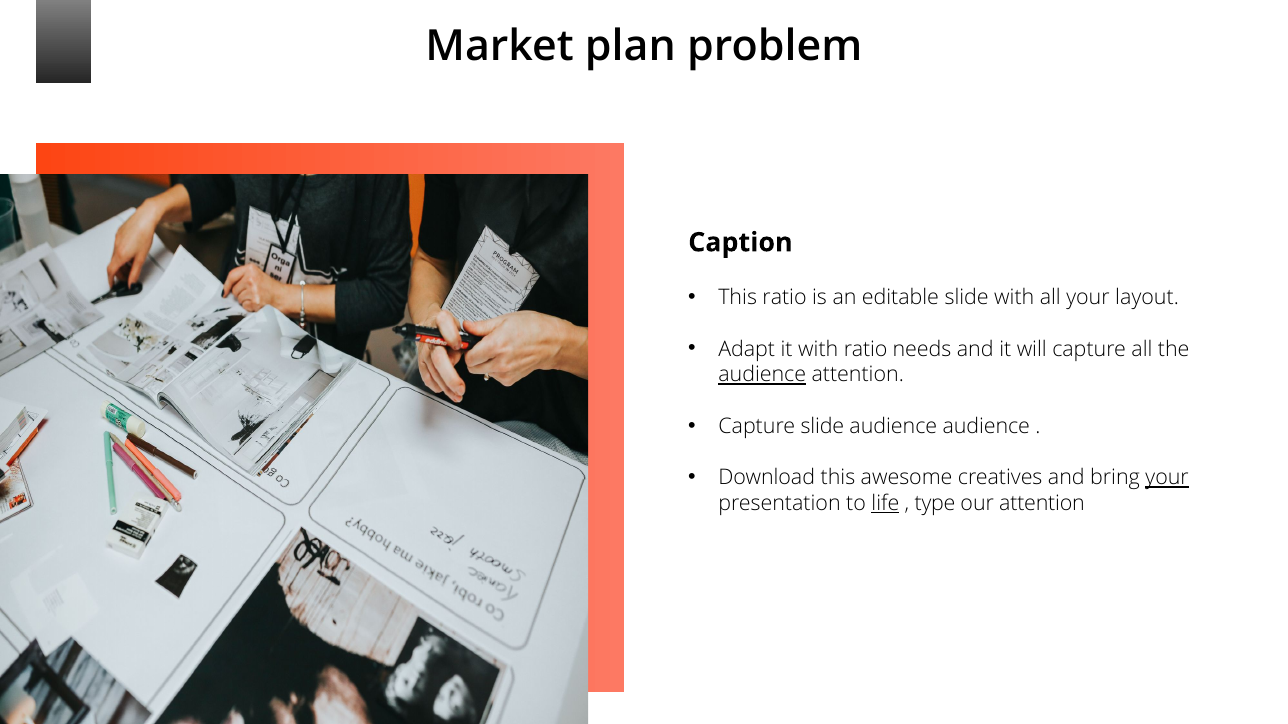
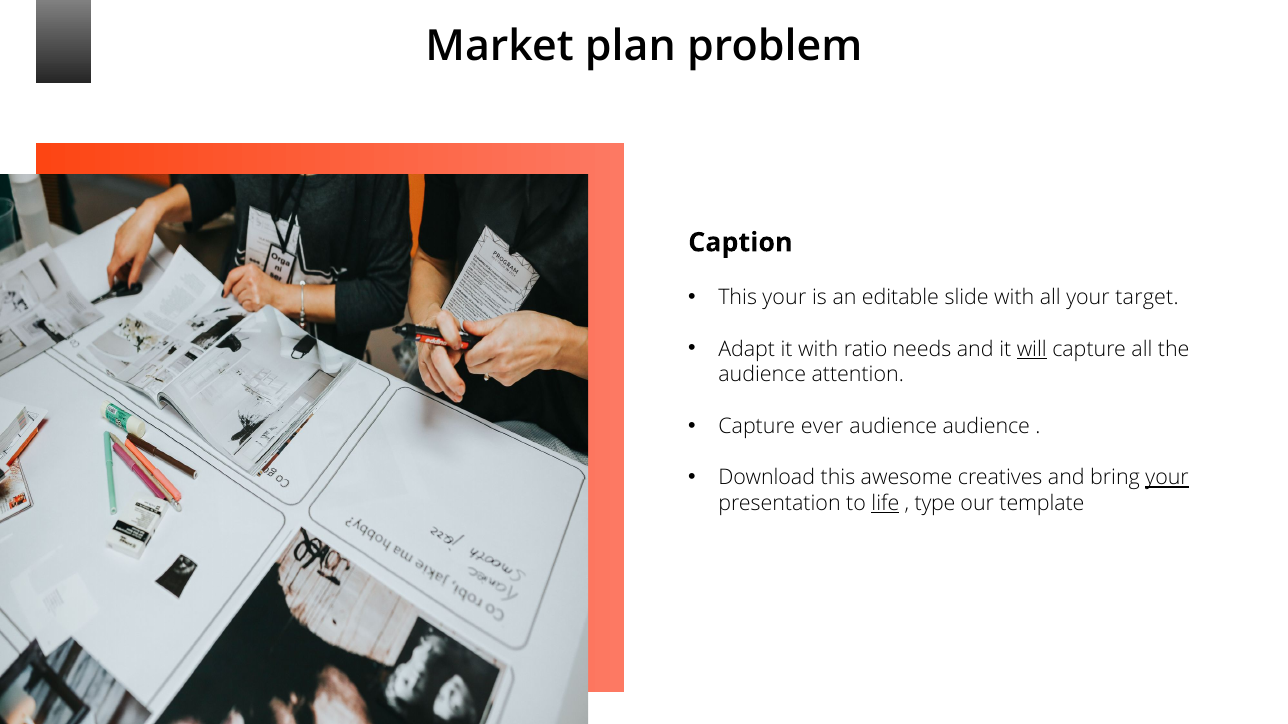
This ratio: ratio -> your (784, 298)
layout: layout -> target (1147, 298)
will underline: none -> present (1032, 349)
audience underline: present -> none (762, 375)
Capture slide: slide -> ever (822, 427)
our attention: attention -> template (1042, 504)
